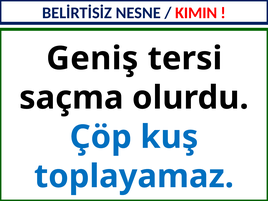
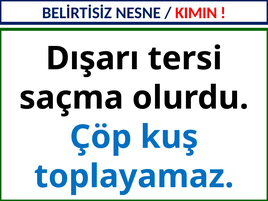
Geniş: Geniş -> Dışarı (92, 58)
